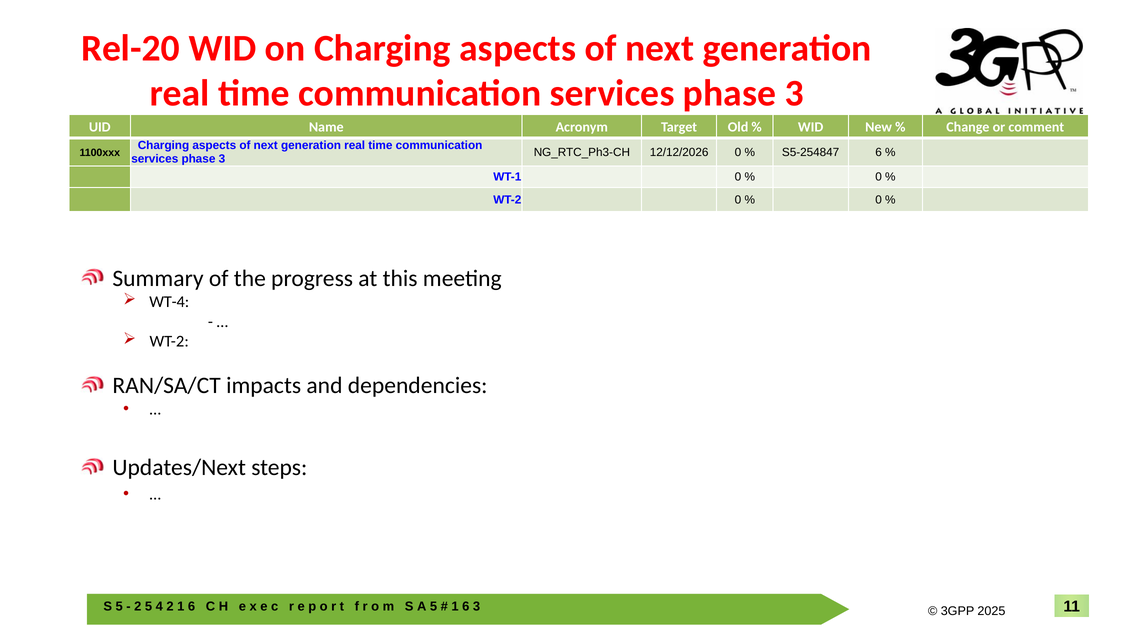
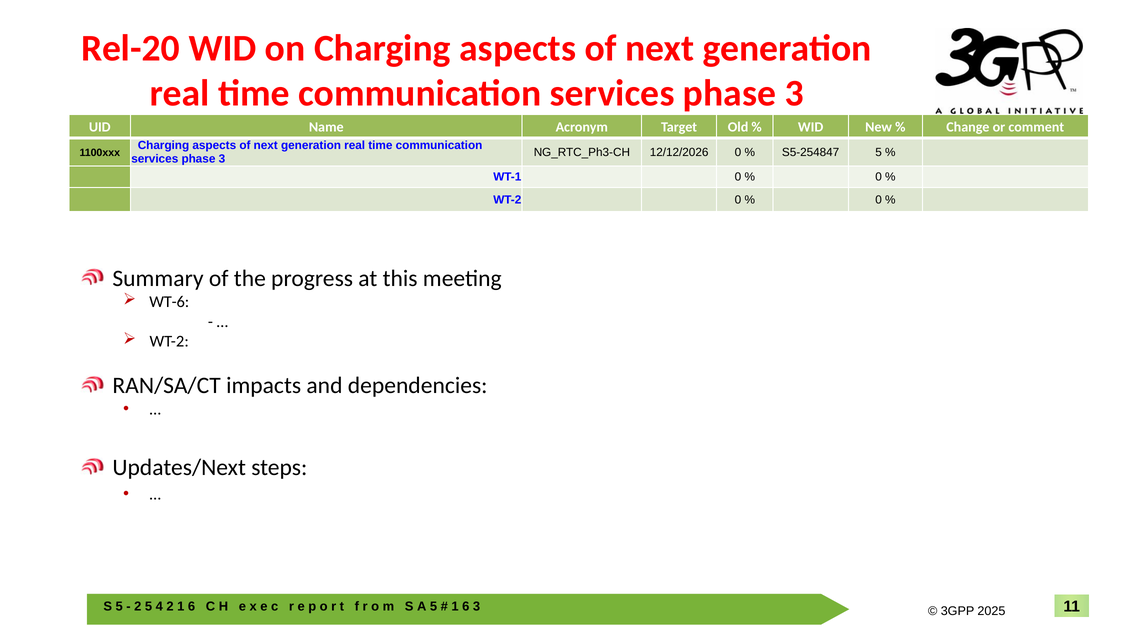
S5-254847 6: 6 -> 5 (879, 152)
WT-4: WT-4 -> WT-6 (169, 302)
